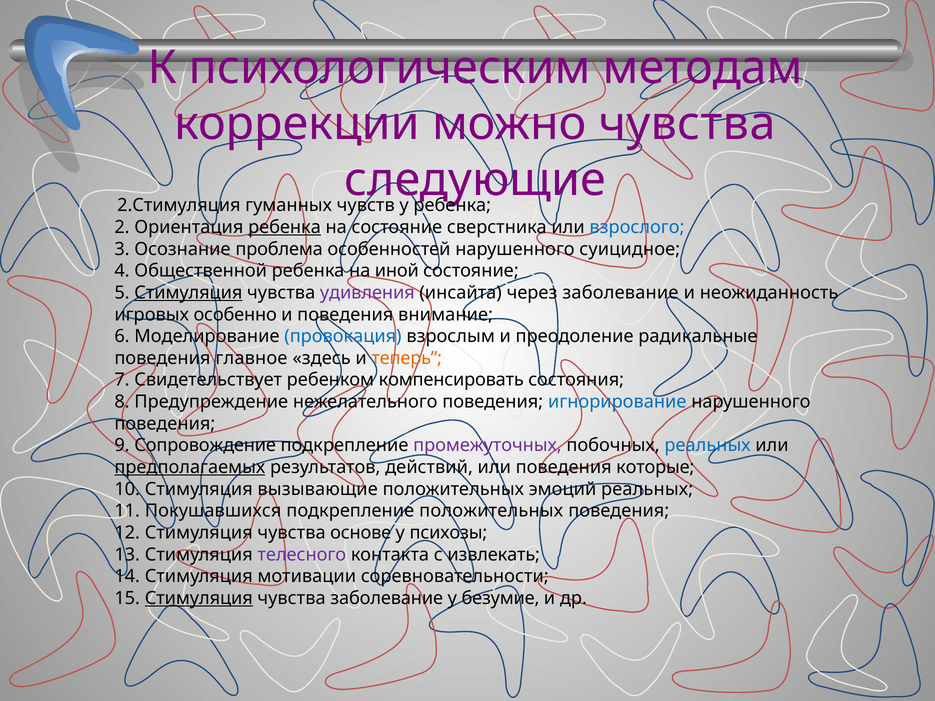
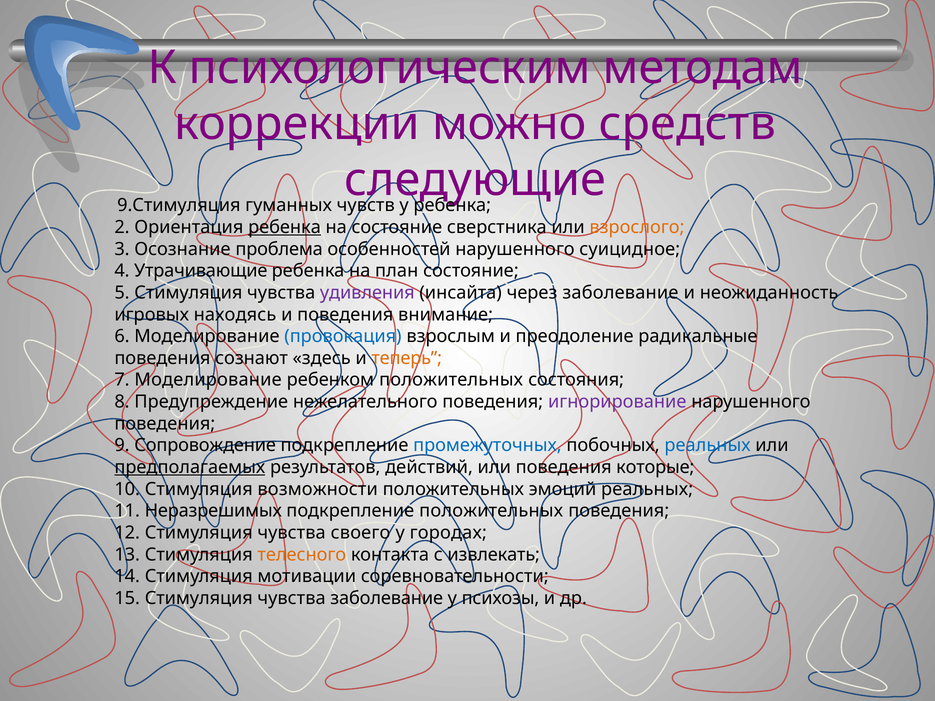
можно чувства: чувства -> средств (687, 124)
2.Стимуляция: 2.Стимуляция -> 9.Стимуляция (179, 205)
взрослого colour: blue -> orange (637, 227)
Общественной: Общественной -> Утрачивающие (201, 271)
иной: иной -> план (397, 271)
Стимуляция underline: present -> none (188, 293)
особенно: особенно -> находясь (235, 315)
главное: главное -> сознают (252, 358)
7 Свидетельствует: Свидетельствует -> Моделирование (208, 380)
ребенком компенсировать: компенсировать -> положительных (451, 380)
игнорирование colour: blue -> purple (617, 402)
промежуточных colour: purple -> blue (487, 446)
вызывающие: вызывающие -> возможности (318, 489)
Покушавшихся: Покушавшихся -> Неразрешимых (213, 511)
основе: основе -> своего (361, 533)
психозы: психозы -> городах (448, 533)
телесного colour: purple -> orange (302, 555)
Стимуляция underline: present -> none (199, 598)
безумие: безумие -> психозы (500, 598)
